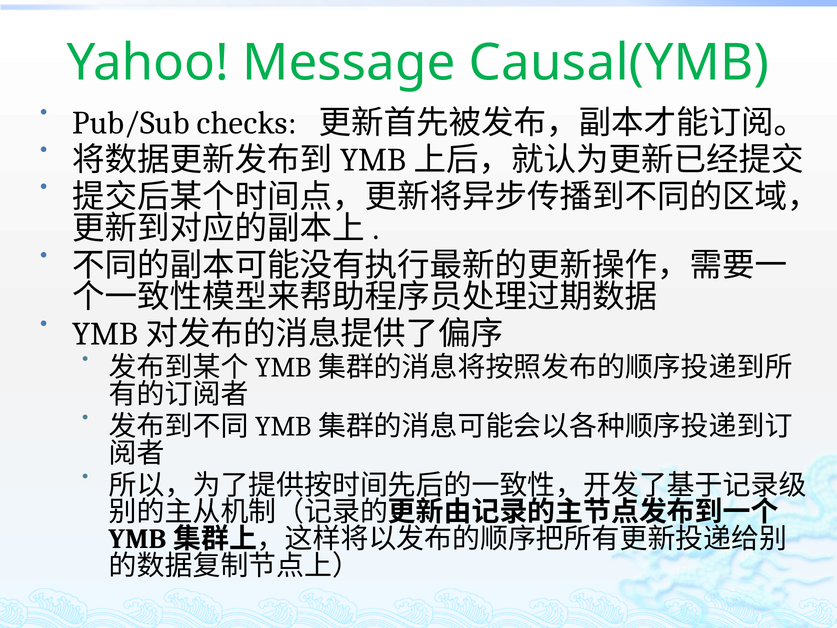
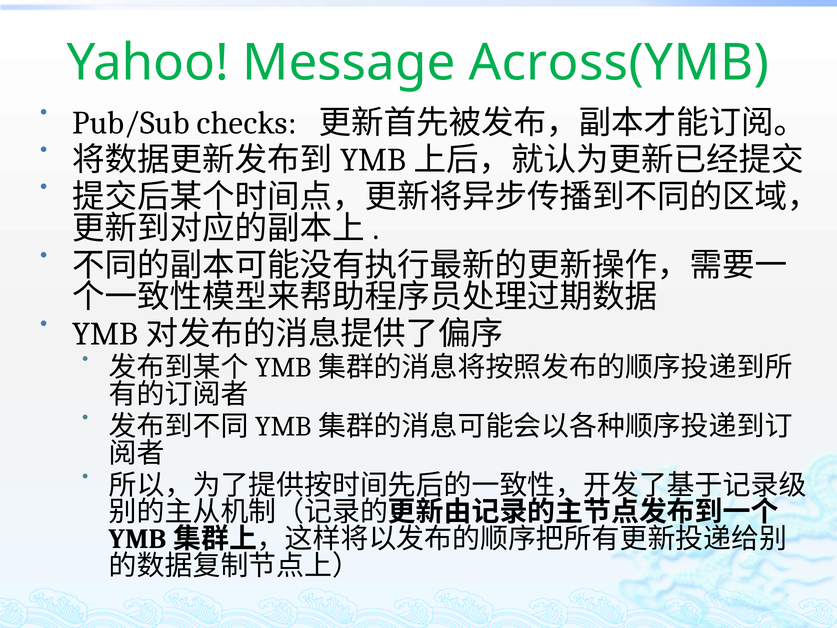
Causal(YMB: Causal(YMB -> Across(YMB (619, 63)
